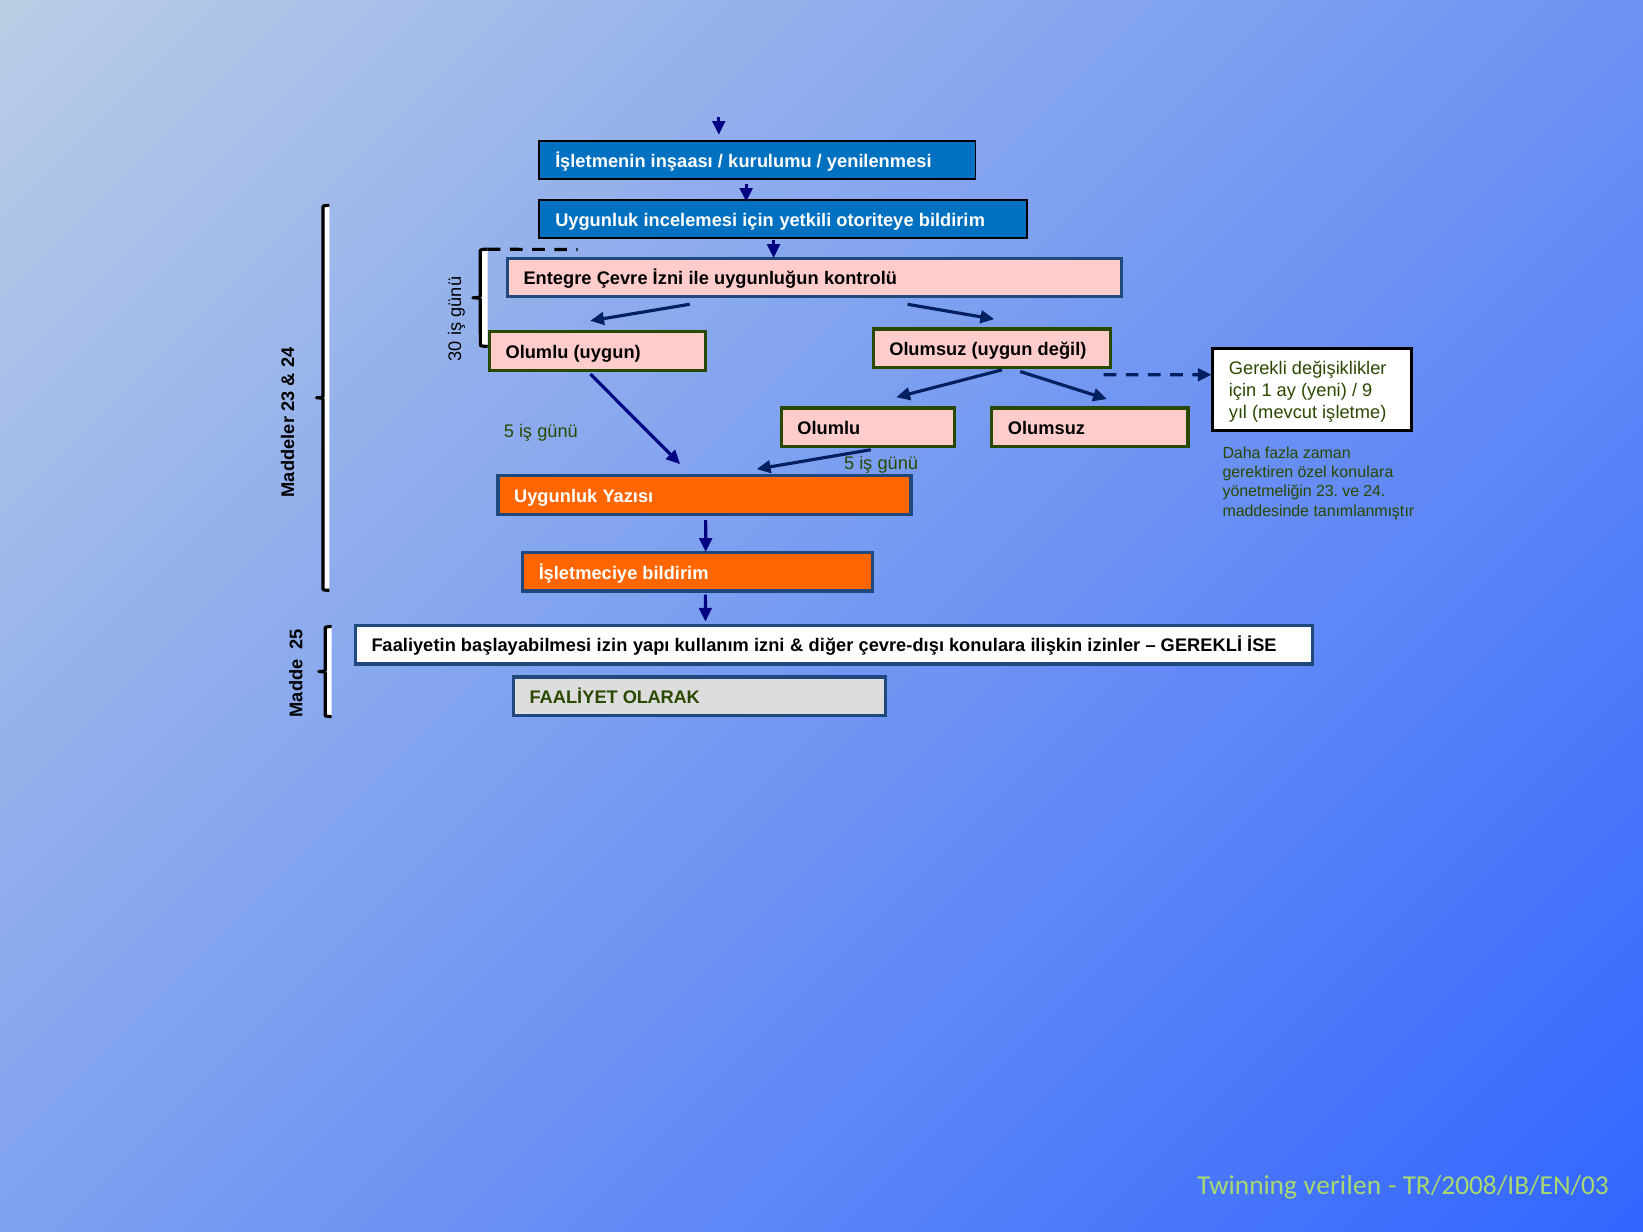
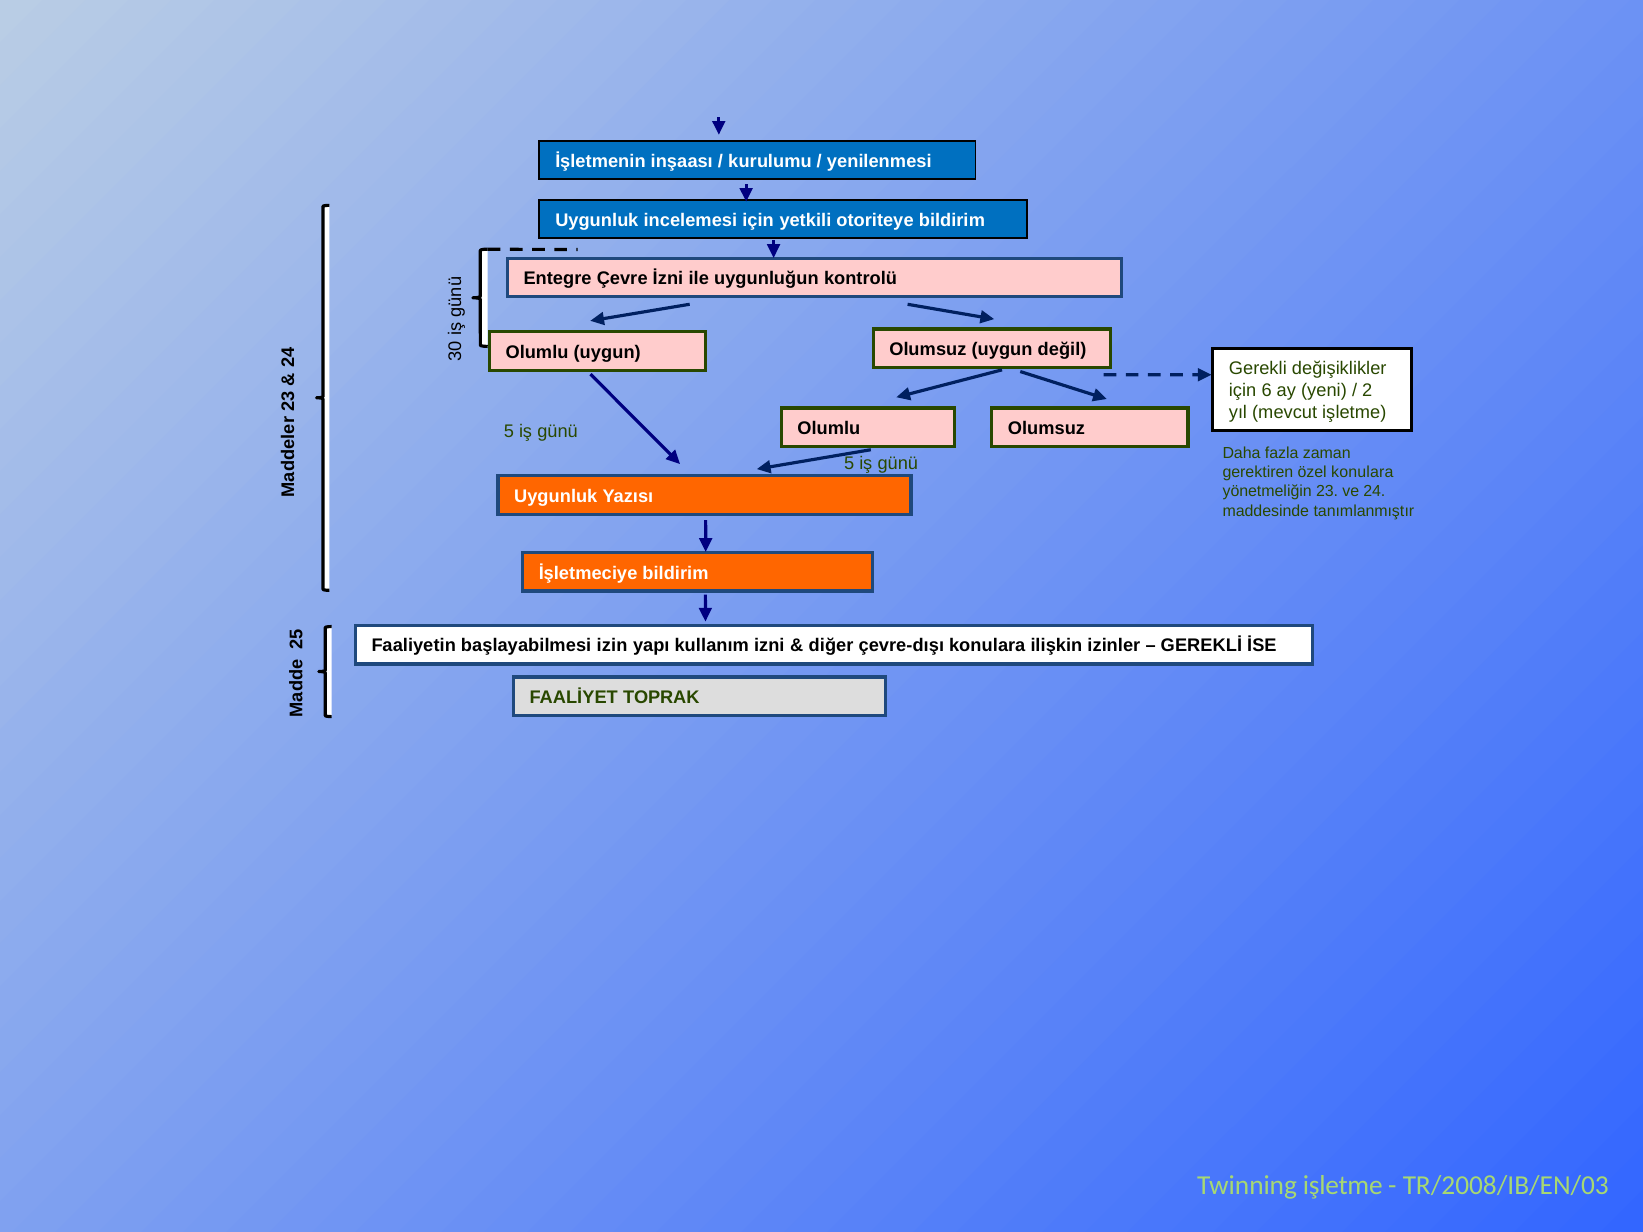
1: 1 -> 6 (1267, 391)
9: 9 -> 2 (1367, 391)
OLARAK: OLARAK -> TOPRAK (661, 698)
Twinning verilen: verilen -> işletme (1343, 1186)
